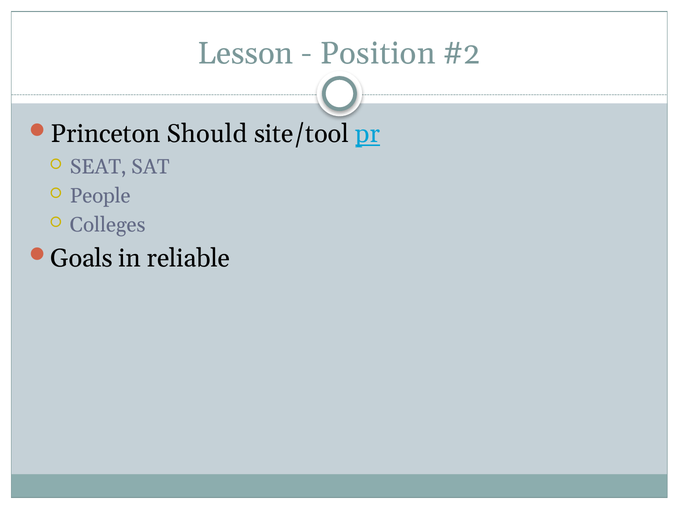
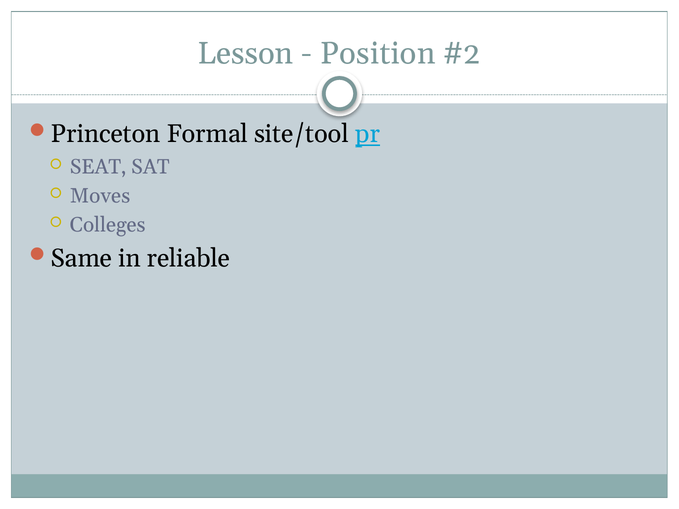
Should: Should -> Formal (207, 134)
People: People -> Moves (100, 196)
Goals: Goals -> Same (81, 258)
